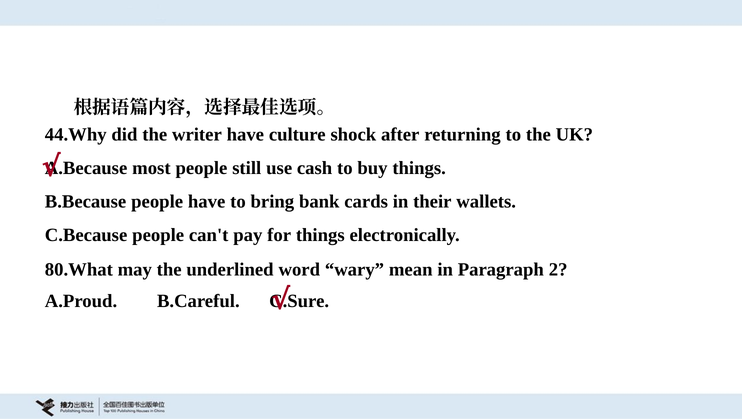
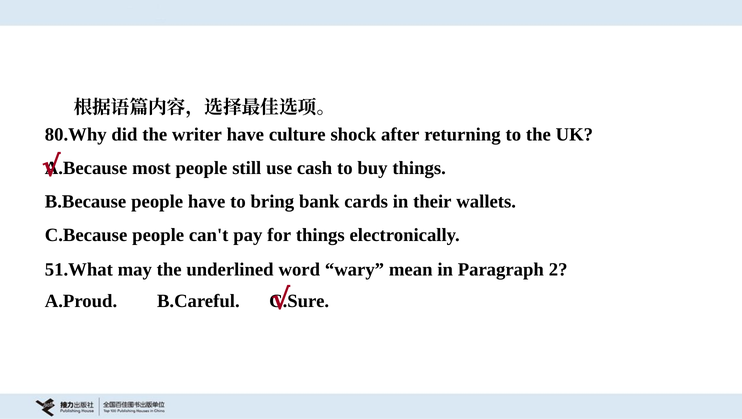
44.Why: 44.Why -> 80.Why (76, 135)
80.What: 80.What -> 51.What (79, 270)
